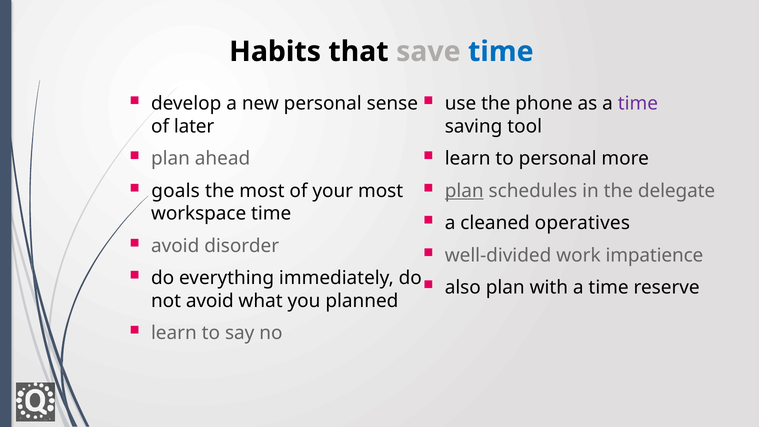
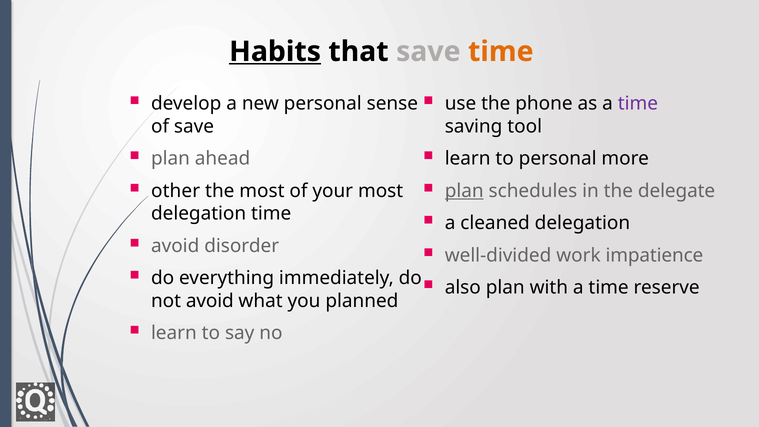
Habits underline: none -> present (275, 52)
time colour: blue -> orange (501, 52)
of later: later -> save (194, 126)
goals: goals -> other (176, 191)
workspace: workspace -> delegation (199, 214)
cleaned operatives: operatives -> delegation (582, 223)
